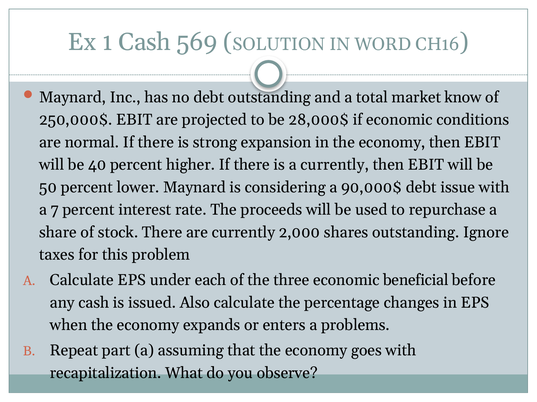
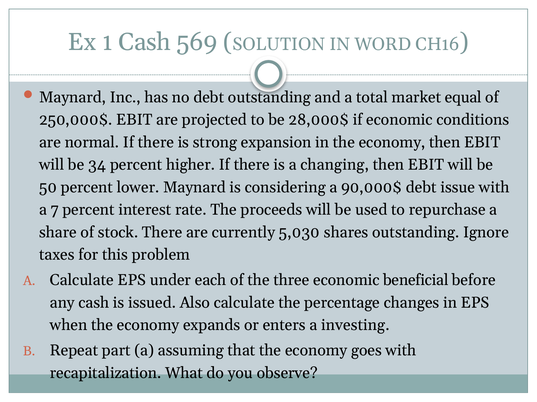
know: know -> equal (463, 97)
40: 40 -> 34 (97, 165)
a currently: currently -> changing (335, 165)
2,000: 2,000 -> 5,030 (299, 233)
problems: problems -> investing (355, 326)
